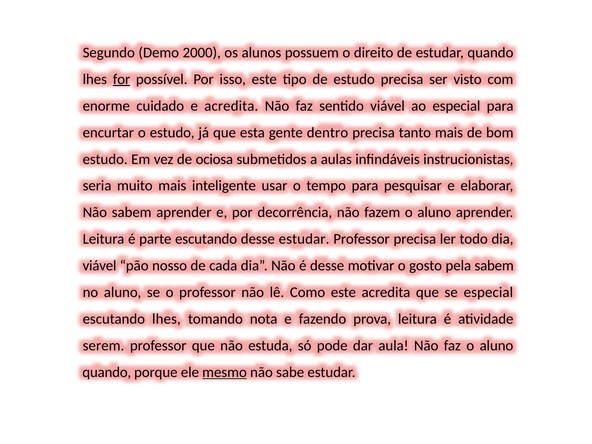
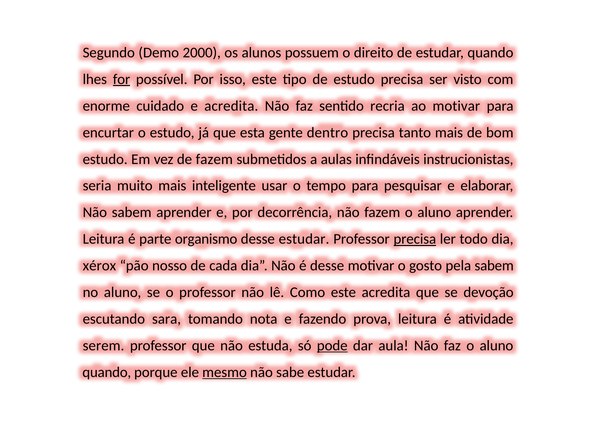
sentido viável: viável -> recria (387, 106)
ao especial: especial -> motivar (456, 106)
de ociosa: ociosa -> fazem (214, 159)
parte escutando: escutando -> organismo (206, 239)
precisa underline: none -> present (415, 239)
viável: viável -> xérox (99, 266)
se especial: especial -> devoção (489, 292)
escutando lhes: lhes -> sara (167, 319)
pode underline: none -> present (332, 346)
